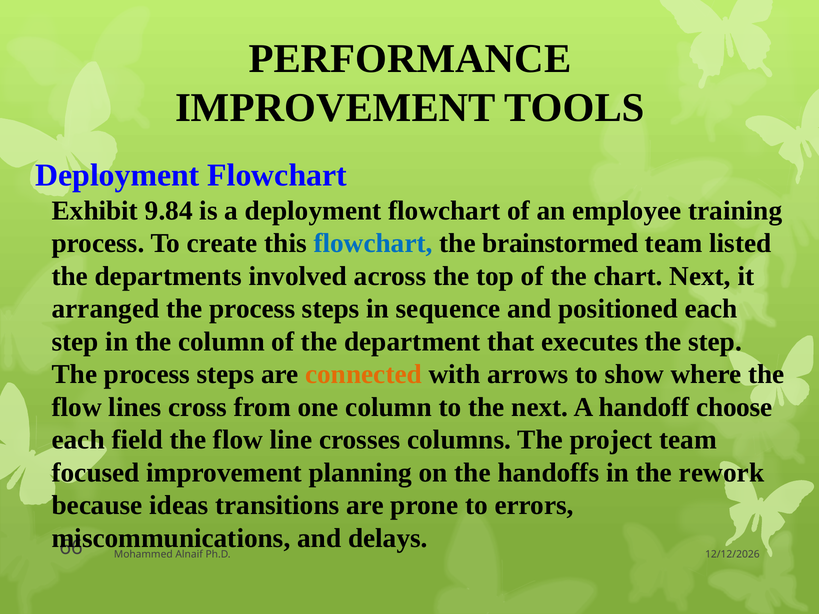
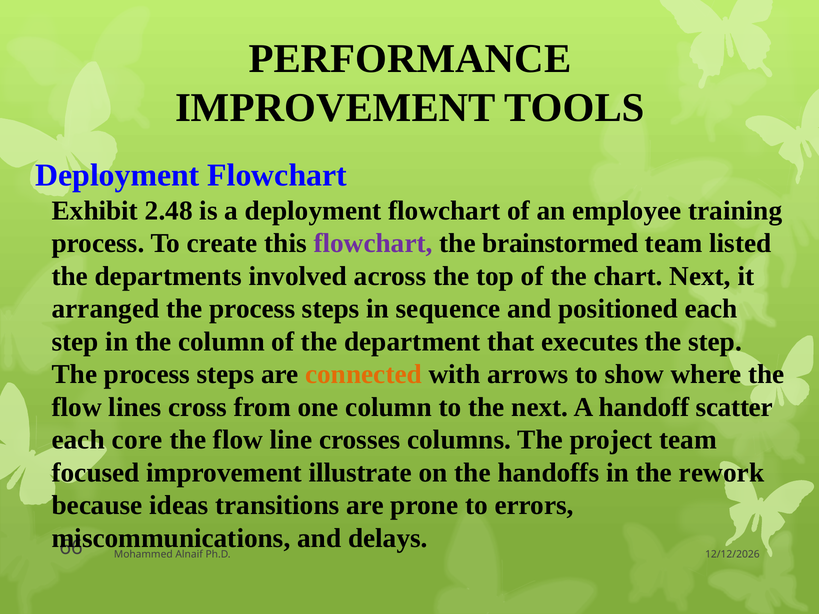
9.84: 9.84 -> 2.48 (169, 211)
flowchart colour: blue -> purple (373, 243)
choose: choose -> scatter (734, 407)
field: field -> core (137, 440)
planning: planning -> illustrate (360, 473)
